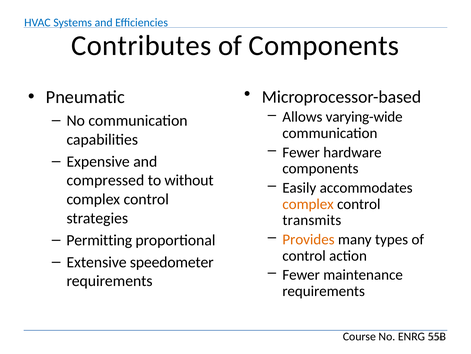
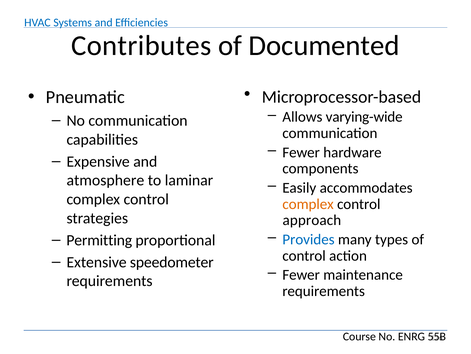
of Components: Components -> Documented (324, 46)
compressed: compressed -> atmosphere (105, 180)
without: without -> laminar (189, 180)
transmits: transmits -> approach (312, 220)
Provides colour: orange -> blue (308, 239)
